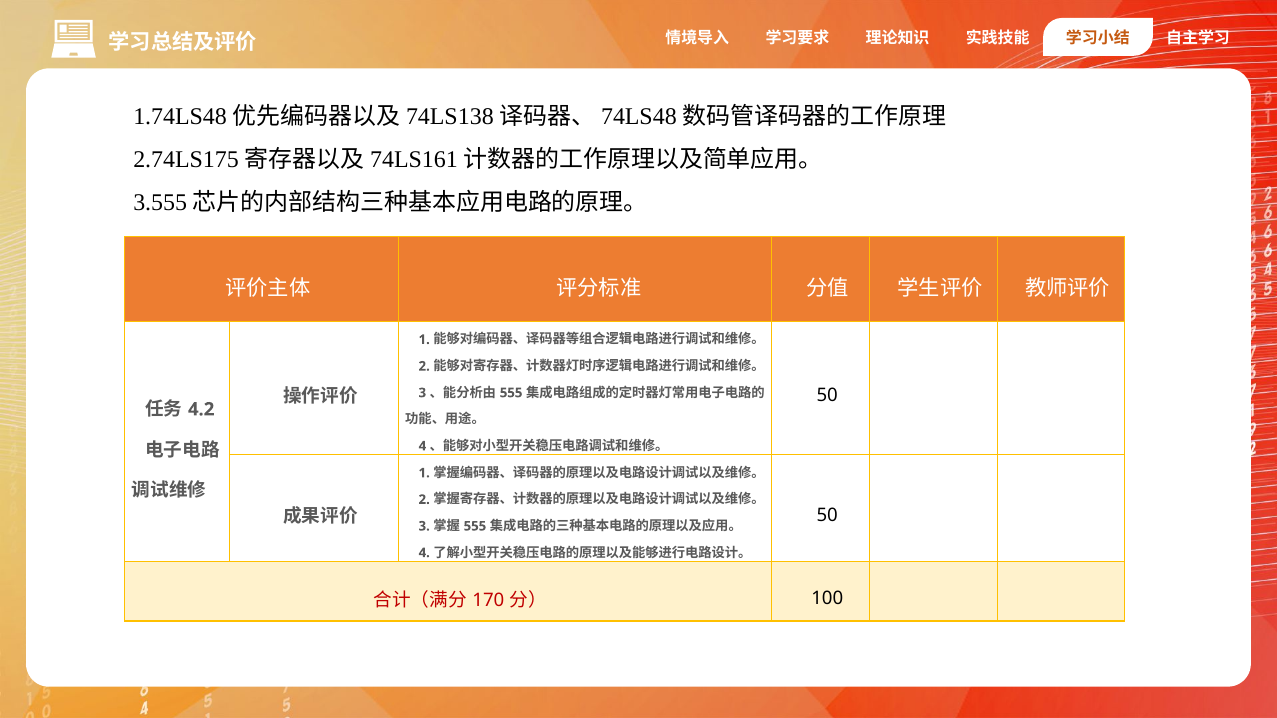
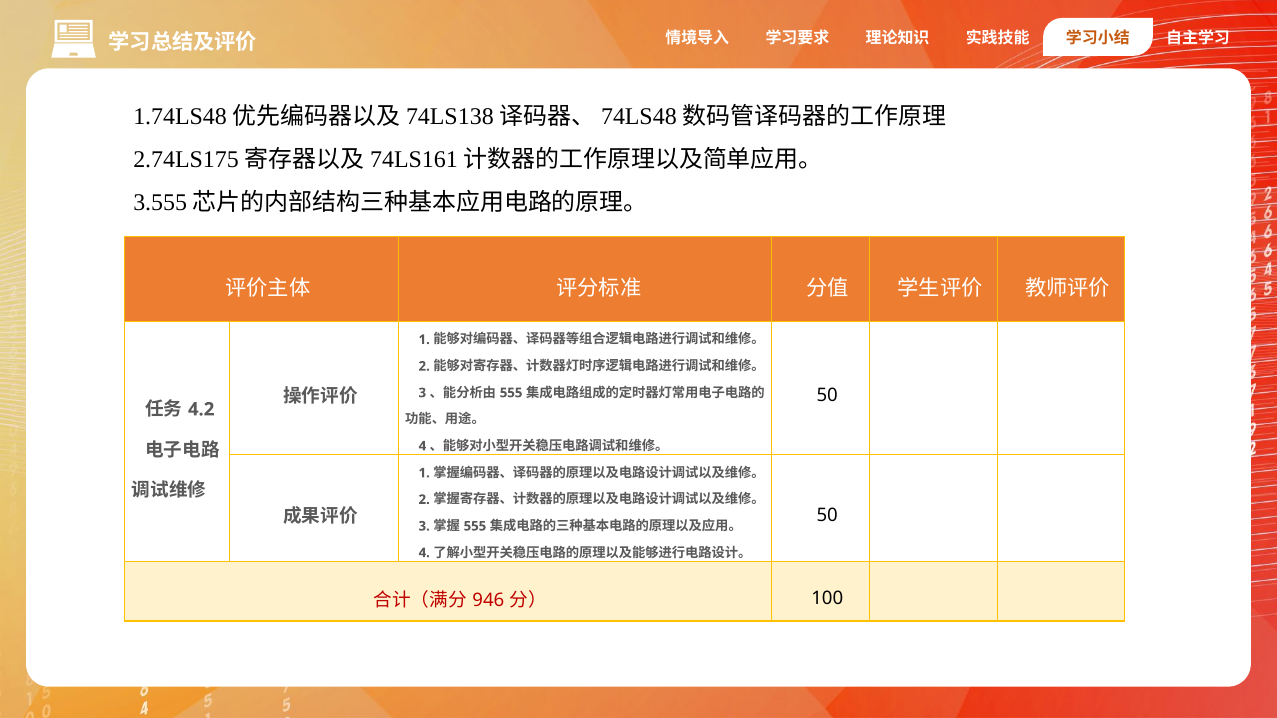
170: 170 -> 946 (488, 600)
